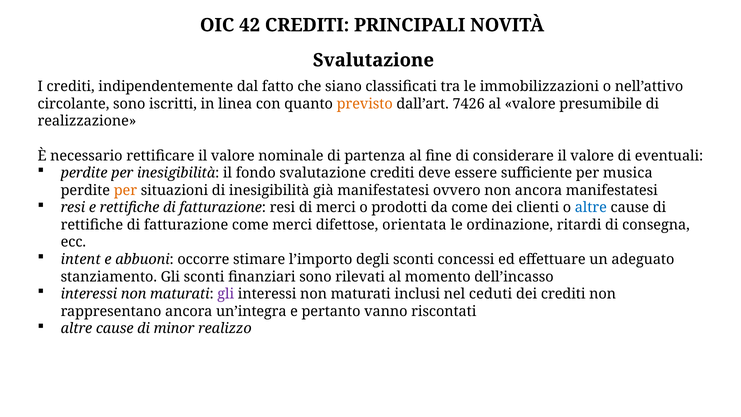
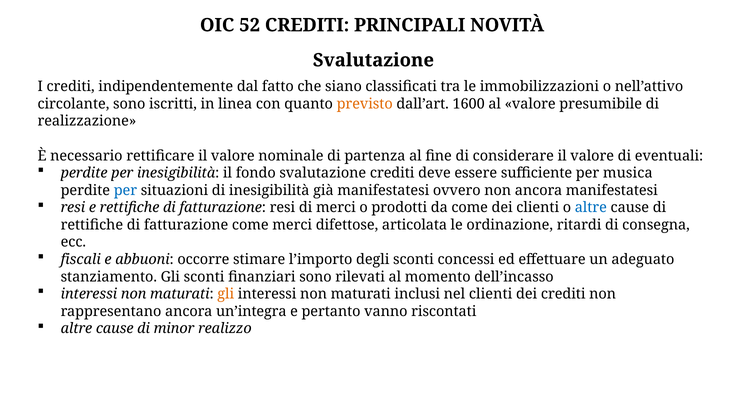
42: 42 -> 52 (250, 25)
7426: 7426 -> 1600 (469, 104)
per colour: orange -> blue (125, 190)
orientata: orientata -> articolata (414, 225)
intent: intent -> fiscali (81, 259)
gli colour: purple -> orange (226, 294)
nel ceduti: ceduti -> clienti (491, 294)
